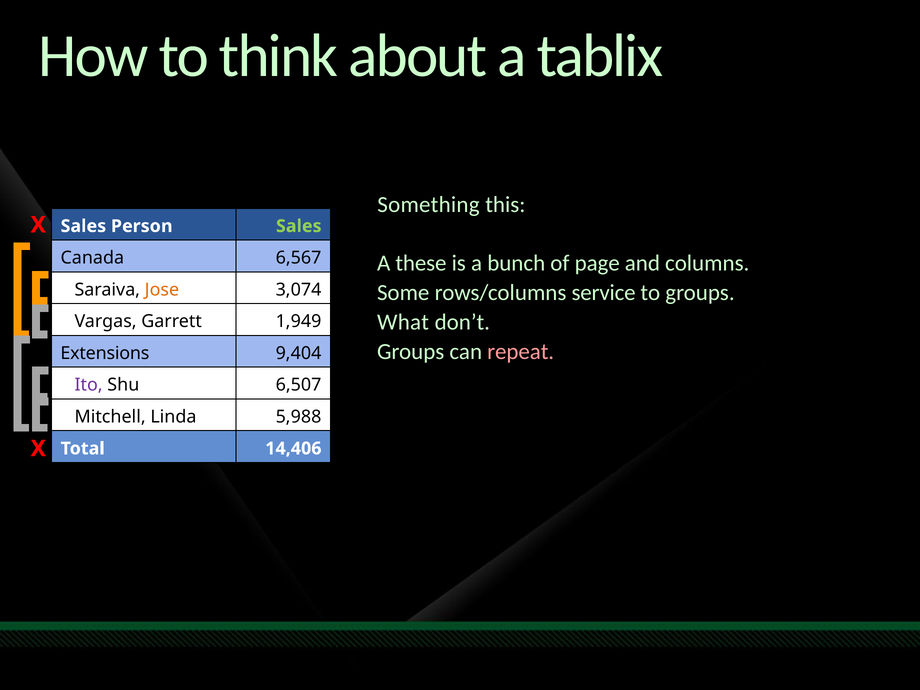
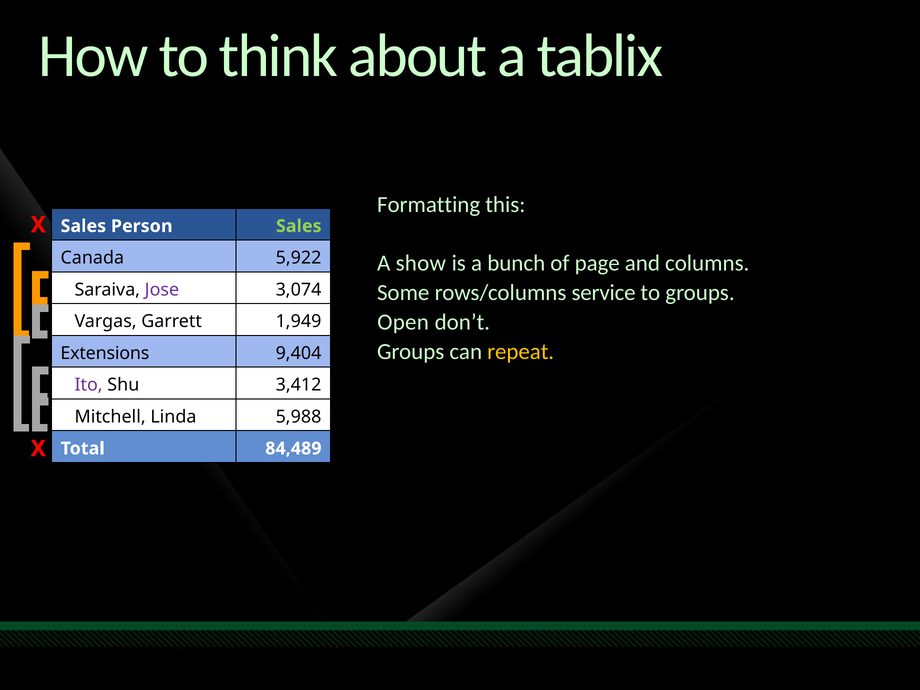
Something: Something -> Formatting (429, 205)
6,567: 6,567 -> 5,922 (299, 258)
these: these -> show (421, 263)
Jose colour: orange -> purple (162, 290)
What: What -> Open (403, 322)
repeat colour: pink -> yellow (521, 352)
6,507: 6,507 -> 3,412 (299, 385)
14,406: 14,406 -> 84,489 (293, 449)
